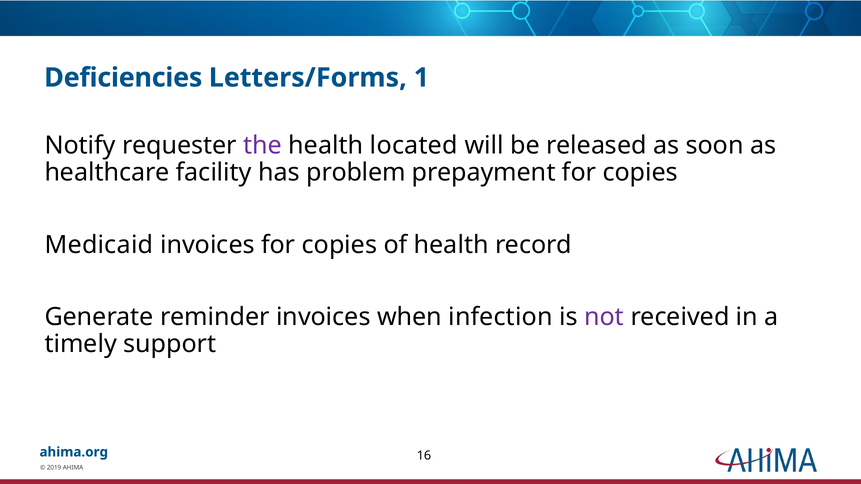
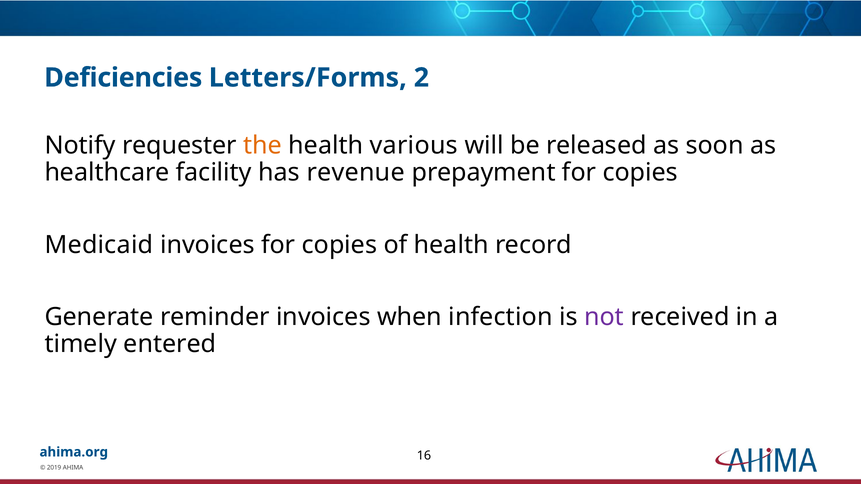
1: 1 -> 2 (421, 78)
the colour: purple -> orange (263, 146)
located: located -> various (414, 146)
problem: problem -> revenue (356, 173)
support: support -> entered (170, 344)
